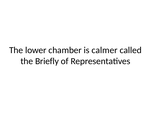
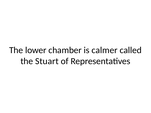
Briefly: Briefly -> Stuart (47, 61)
